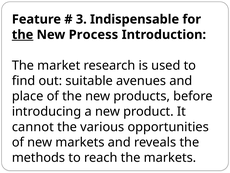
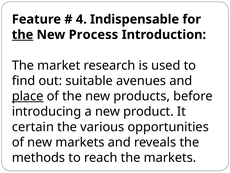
3: 3 -> 4 (81, 19)
place underline: none -> present (28, 96)
cannot: cannot -> certain (33, 127)
